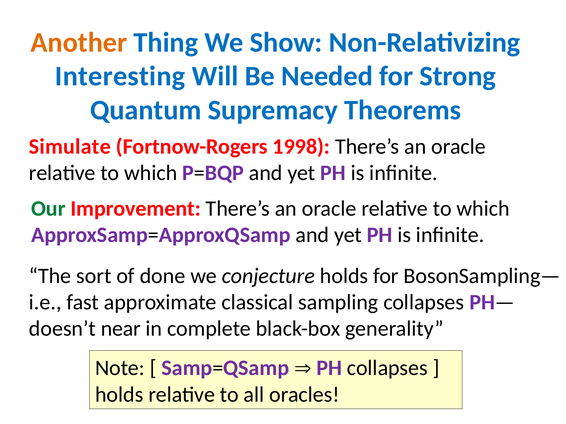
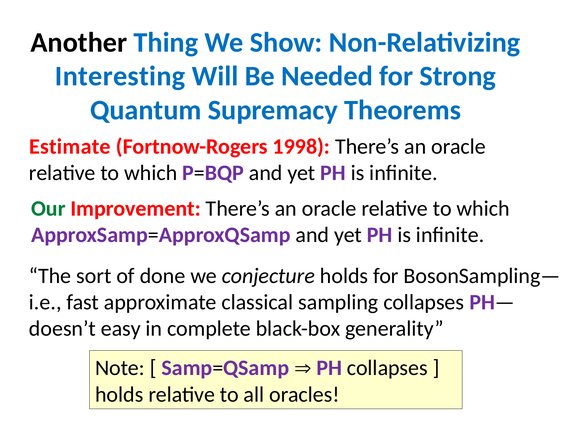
Another colour: orange -> black (79, 42)
Simulate: Simulate -> Estimate (70, 147)
near: near -> easy (121, 329)
